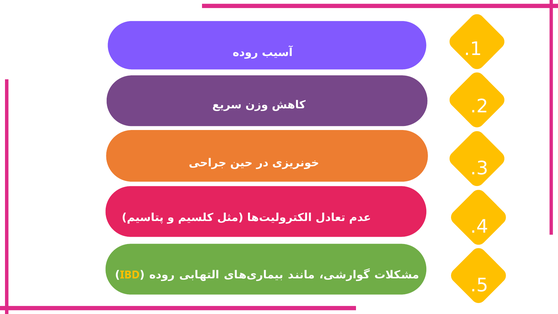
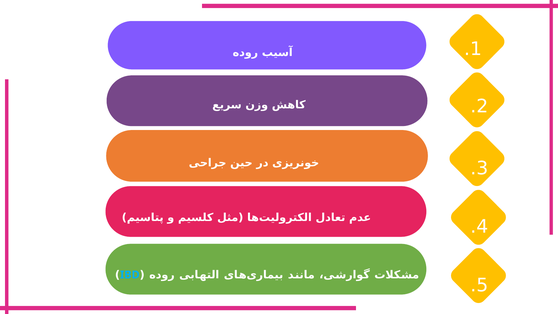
IBD colour: yellow -> light blue (130, 275)
